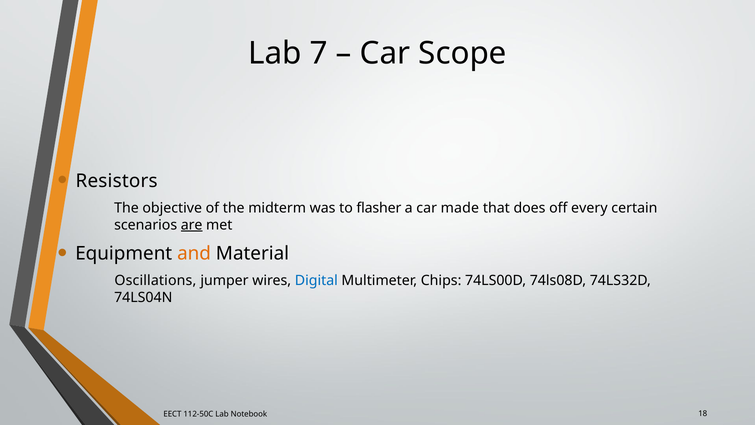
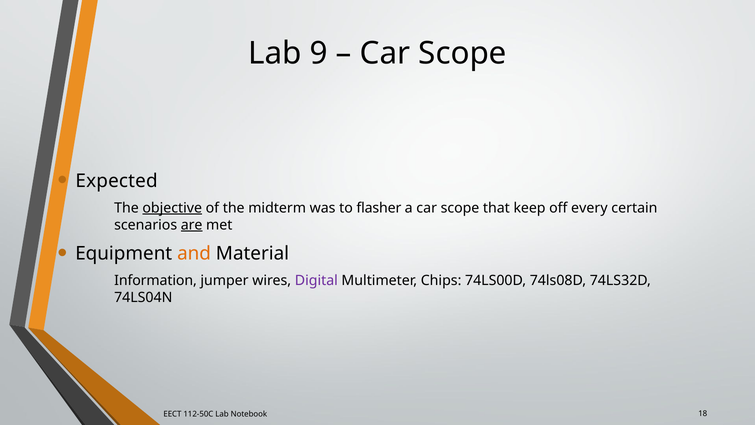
7: 7 -> 9 (319, 53)
Resistors: Resistors -> Expected (117, 181)
objective underline: none -> present (172, 208)
a car made: made -> scope (460, 208)
does: does -> keep (530, 208)
Oscillations: Oscillations -> Information (156, 280)
Digital colour: blue -> purple (316, 280)
